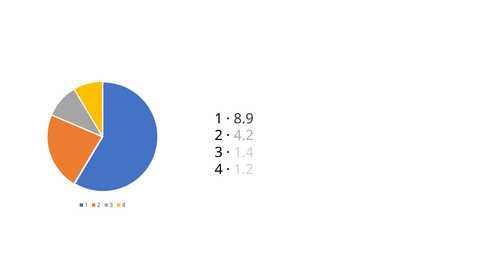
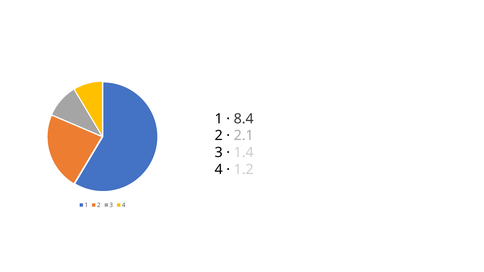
8.9: 8.9 -> 8.4 (244, 119)
4.2: 4.2 -> 2.1 (244, 136)
